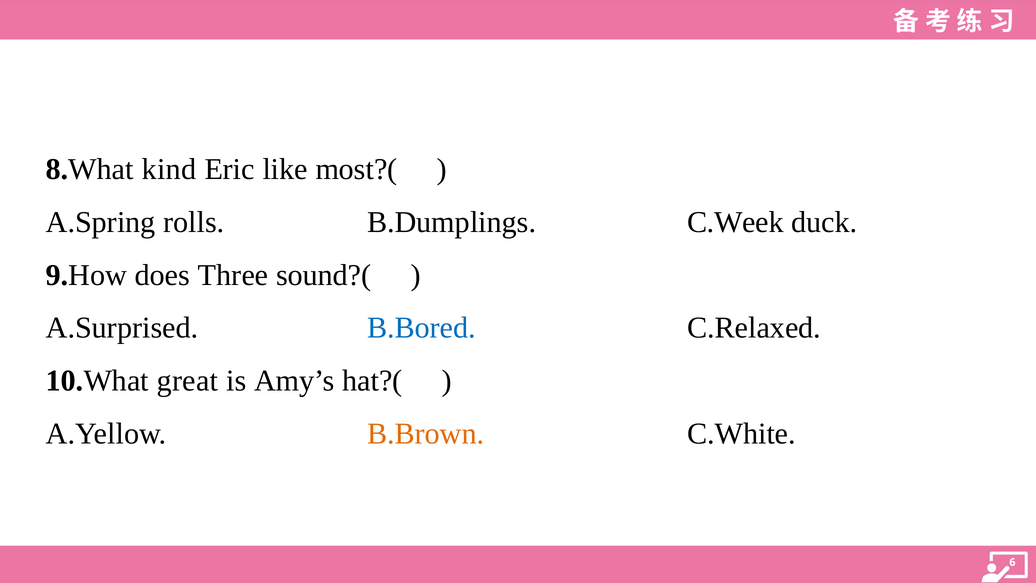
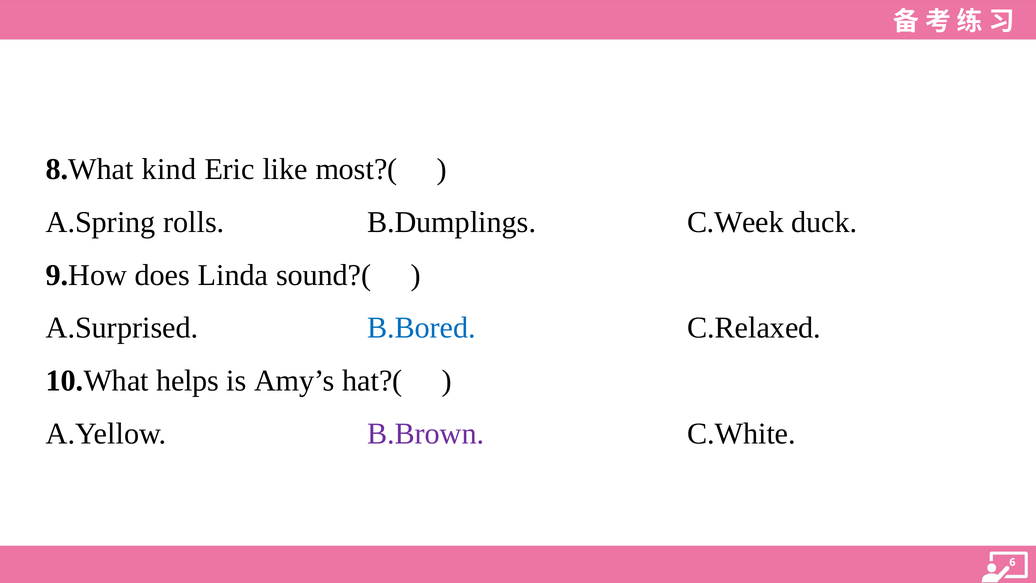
Three: Three -> Linda (233, 275)
great: great -> helps (188, 381)
B.Brown colour: orange -> purple (426, 433)
